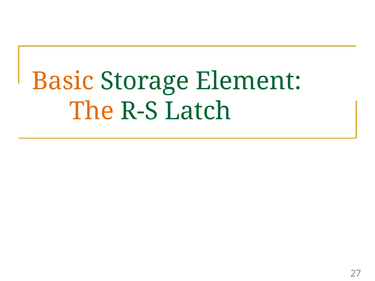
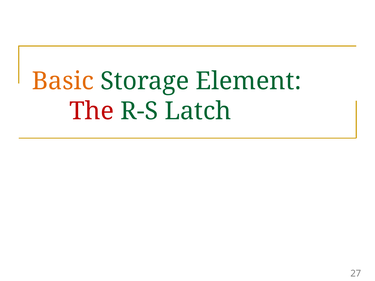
The colour: orange -> red (92, 111)
